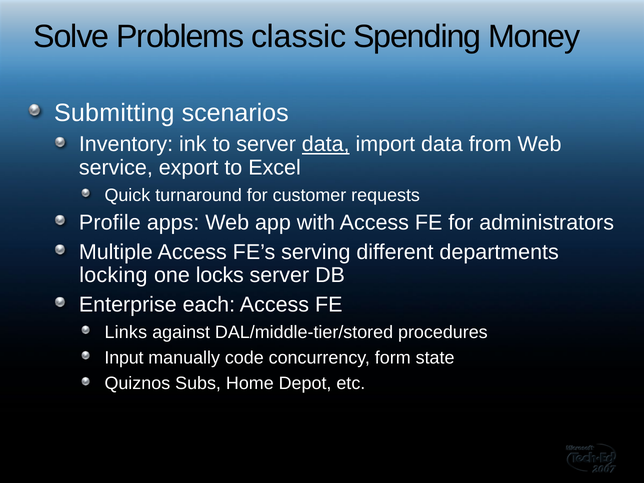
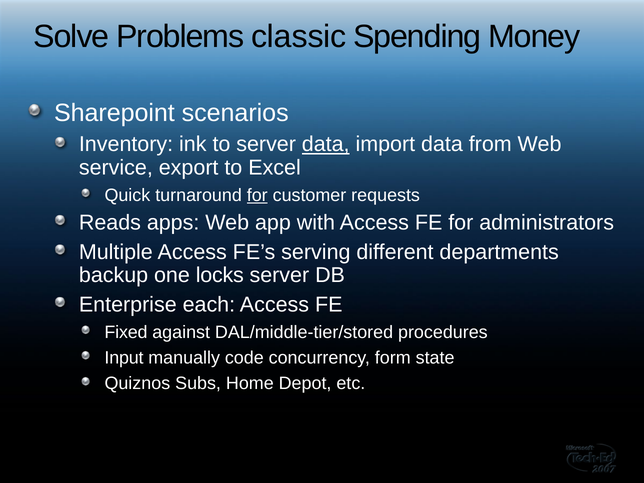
Submitting: Submitting -> Sharepoint (114, 113)
for underline: none -> present (257, 195)
Profile: Profile -> Reads (110, 223)
locking: locking -> backup (114, 275)
Links: Links -> Fixed (126, 332)
